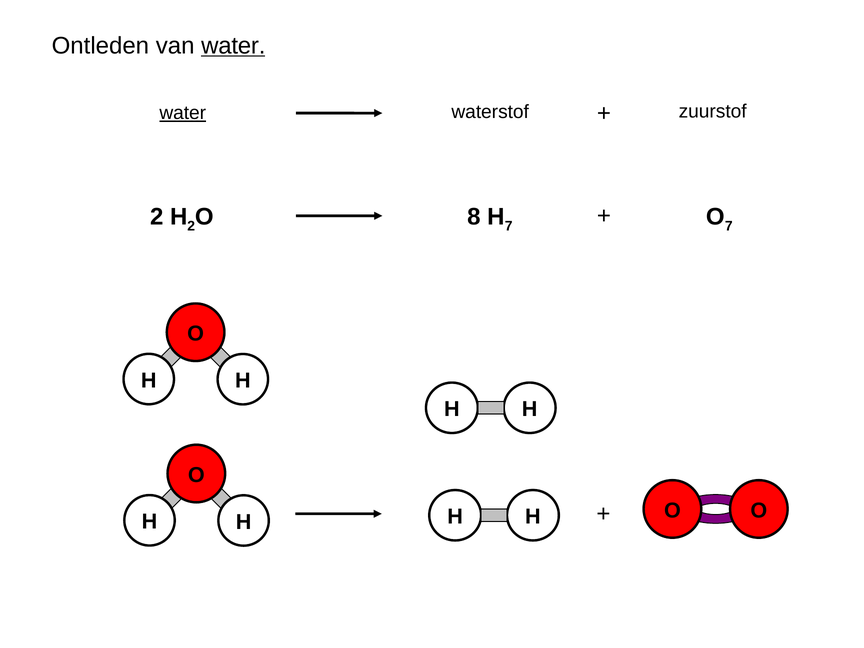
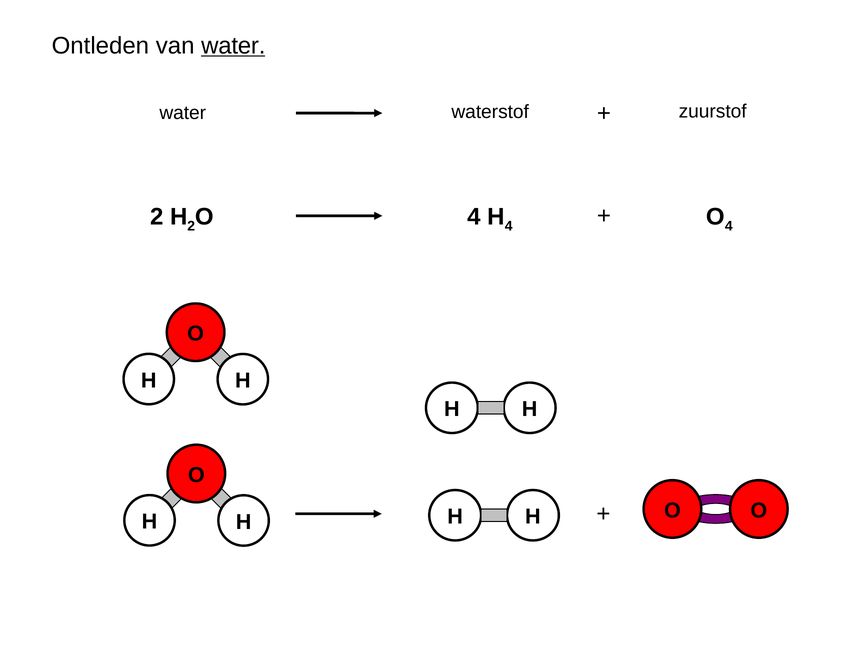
water underline: present -> none (183, 113)
2 O 8: 8 -> 4 (474, 217)
H 7: 7 -> 4 (509, 226)
7: 7 -> 4 (729, 226)
